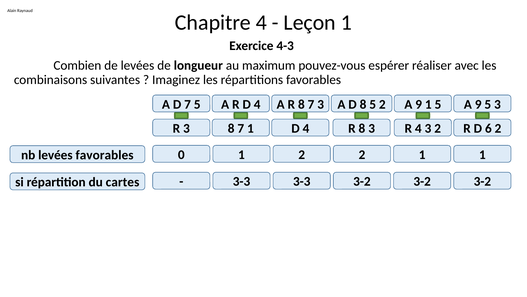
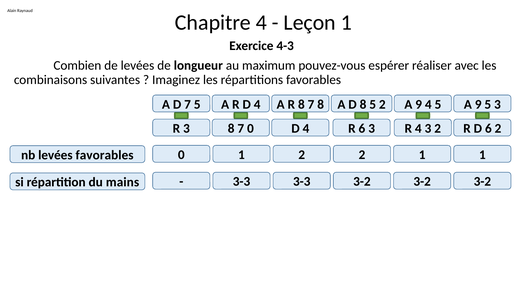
7 3: 3 -> 8 (321, 104)
9 1: 1 -> 4 (428, 104)
7 1: 1 -> 0 (250, 128)
8: 8 -> 6 (362, 128)
cartes: cartes -> mains (123, 182)
